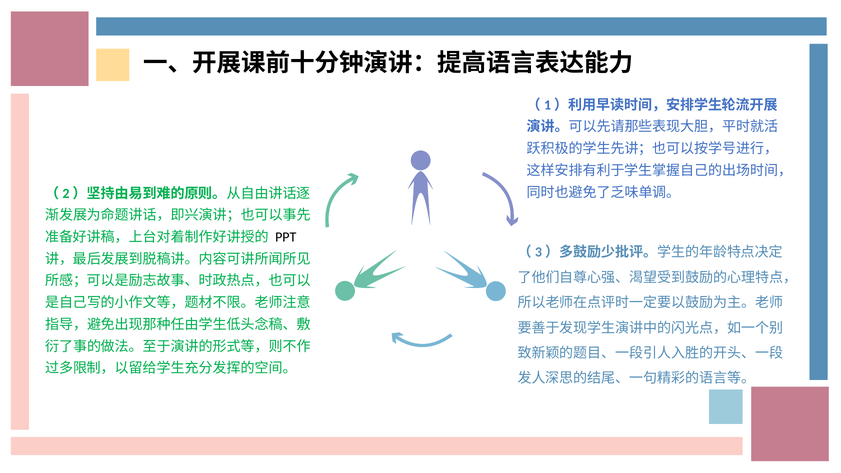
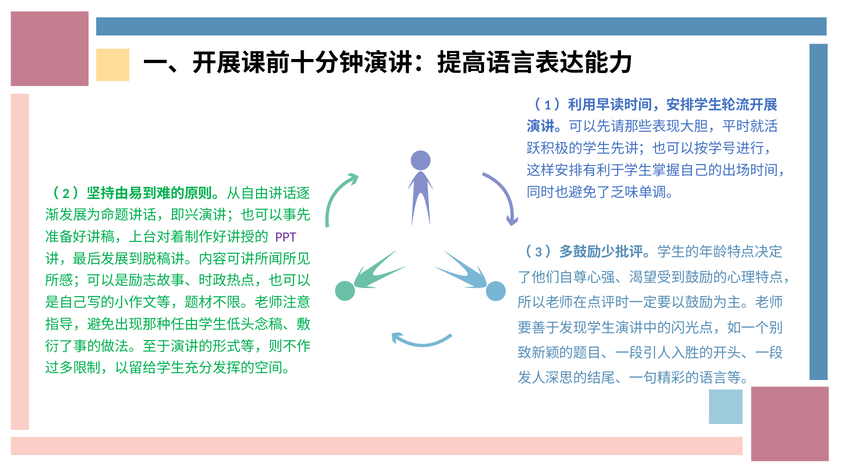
PPT colour: black -> purple (286, 237)
